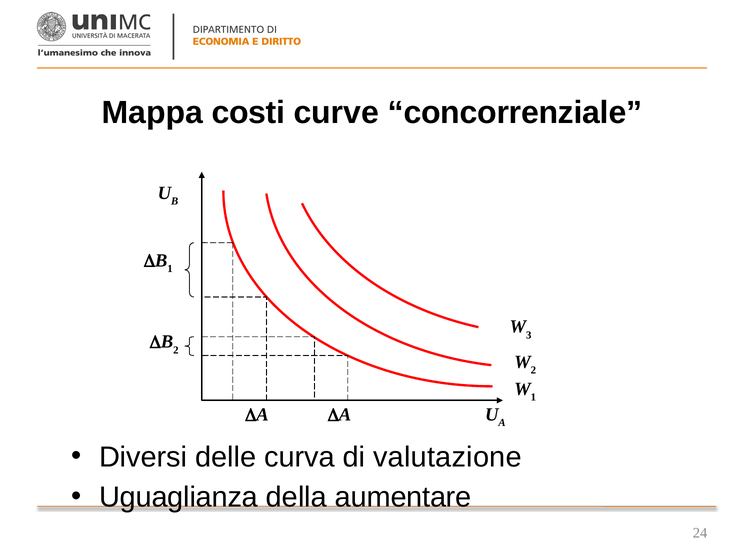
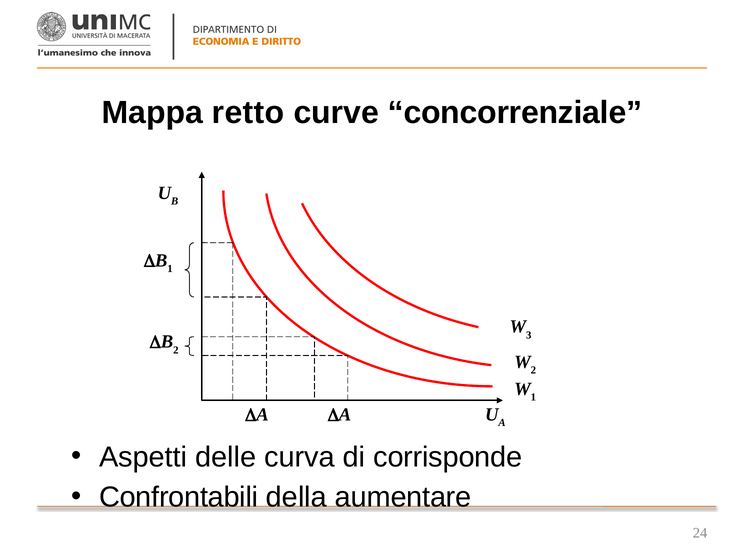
costi: costi -> retto (248, 113)
Diversi: Diversi -> Aspetti (143, 457)
valutazione: valutazione -> corrisponde (448, 457)
Uguaglianza: Uguaglianza -> Confrontabili (179, 497)
